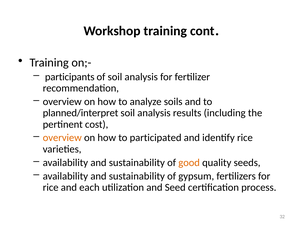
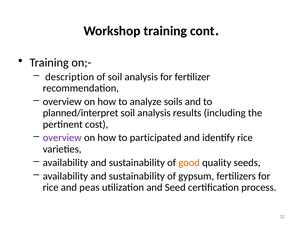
participants: participants -> description (70, 77)
overview colour: orange -> purple (62, 138)
each: each -> peas (89, 188)
